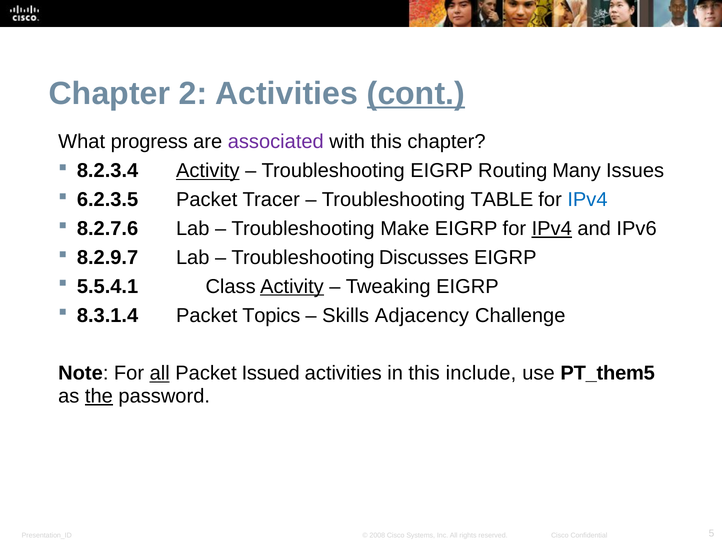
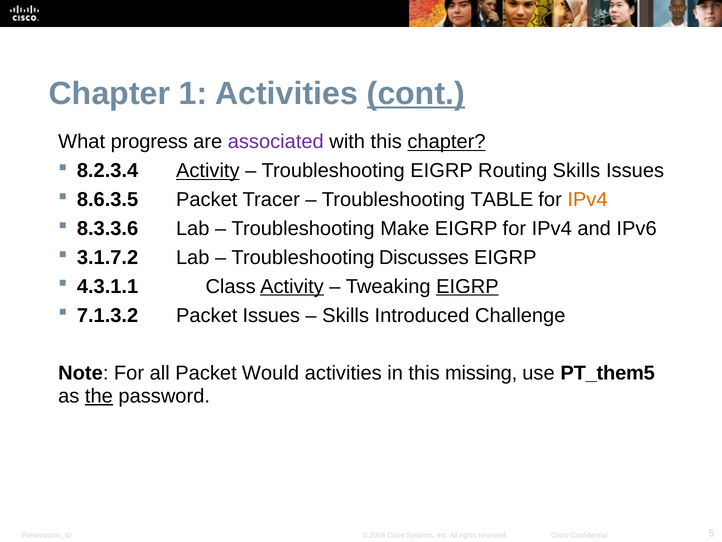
2: 2 -> 1 (193, 94)
chapter underline: none -> present (446, 142)
Routing Many: Many -> Skills (576, 171)
6.2.3.5: 6.2.3.5 -> 8.6.3.5 (108, 200)
IPv4 colour: blue -> orange (587, 200)
8.2.7.6: 8.2.7.6 -> 8.3.3.6 (108, 228)
IPv4 underline: present -> none (552, 228)
8.2.9.7: 8.2.9.7 -> 3.1.7.2 (108, 257)
5.5.4.1: 5.5.4.1 -> 4.3.1.1 (108, 286)
EIGRP underline: none -> present (467, 286)
8.3.1.4: 8.3.1.4 -> 7.1.3.2 (108, 315)
Packet Topics: Topics -> Issues (271, 315)
Adjacency: Adjacency -> Introduced (422, 315)
all underline: present -> none (160, 373)
Issued: Issued -> Would (271, 373)
include: include -> missing (481, 373)
